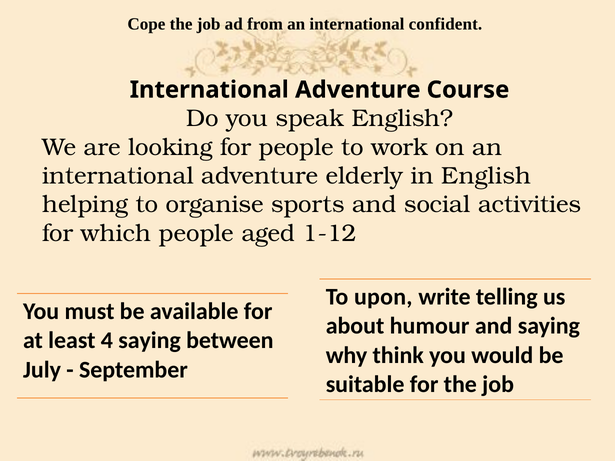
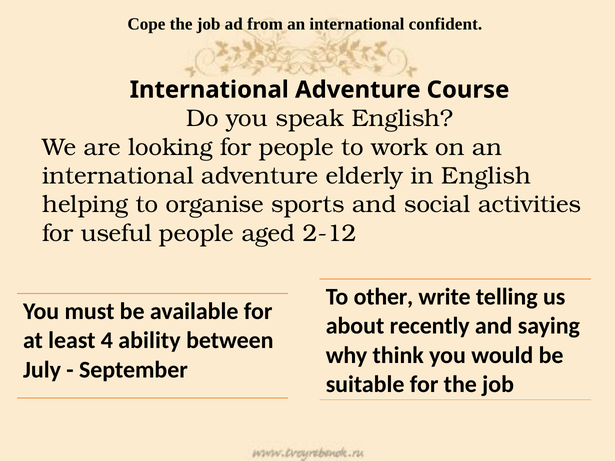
which: which -> useful (116, 233)
1-12: 1-12 -> 2-12 (330, 233)
upon: upon -> other (383, 297)
humour: humour -> recently (430, 326)
4 saying: saying -> ability (149, 341)
